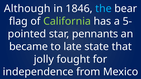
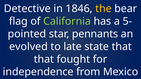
Although: Although -> Detective (27, 9)
the colour: light blue -> yellow (103, 9)
became: became -> evolved (28, 47)
jolly: jolly -> that (44, 59)
